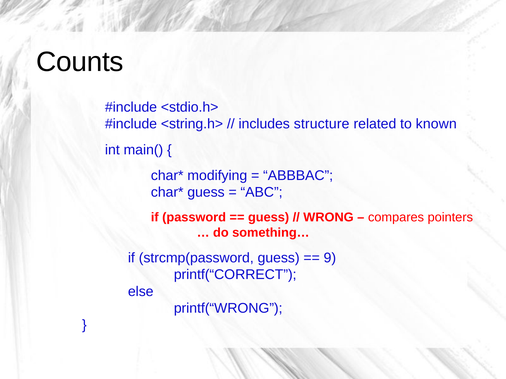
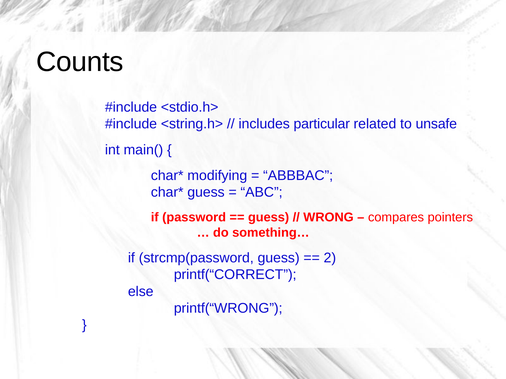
structure: structure -> particular (322, 124)
known: known -> unsafe (436, 124)
9: 9 -> 2 (330, 258)
